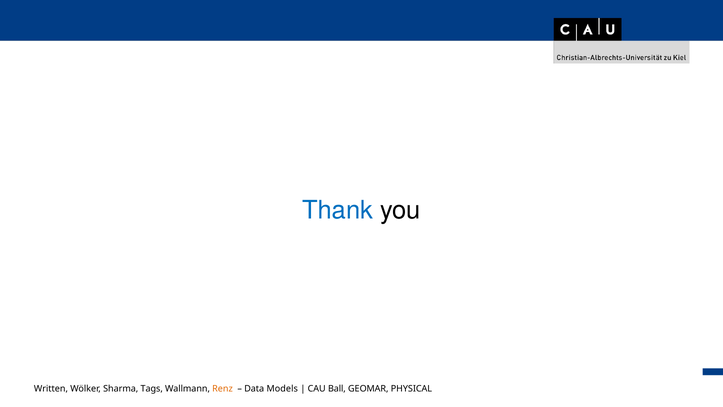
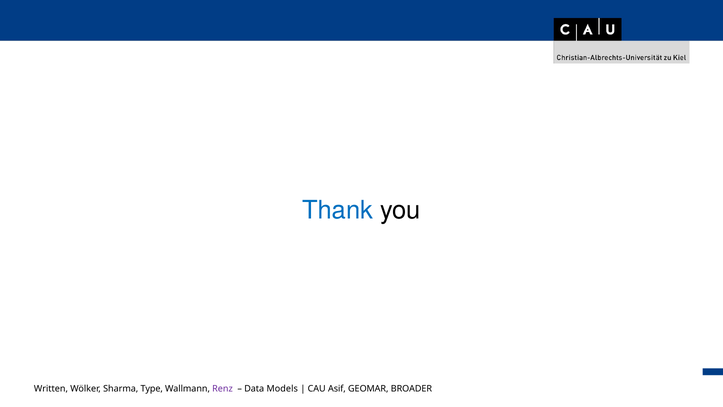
Tags: Tags -> Type (152, 388)
Renz colour: orange -> purple (222, 388)
Ball: Ball -> Asif (337, 388)
PHYSICAL: PHYSICAL -> BROADER (411, 388)
